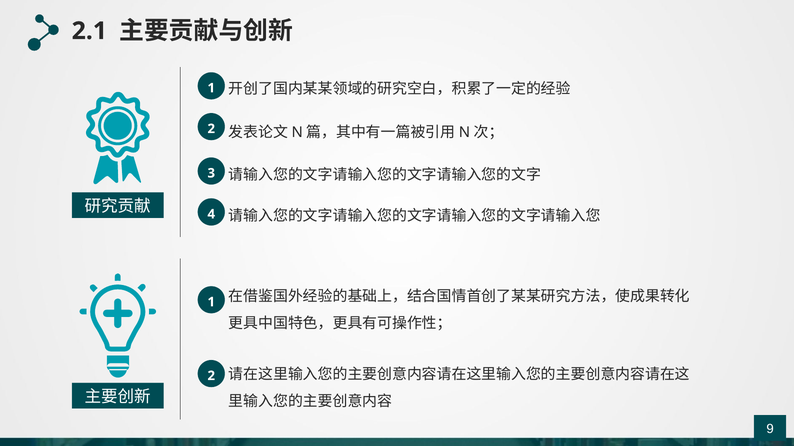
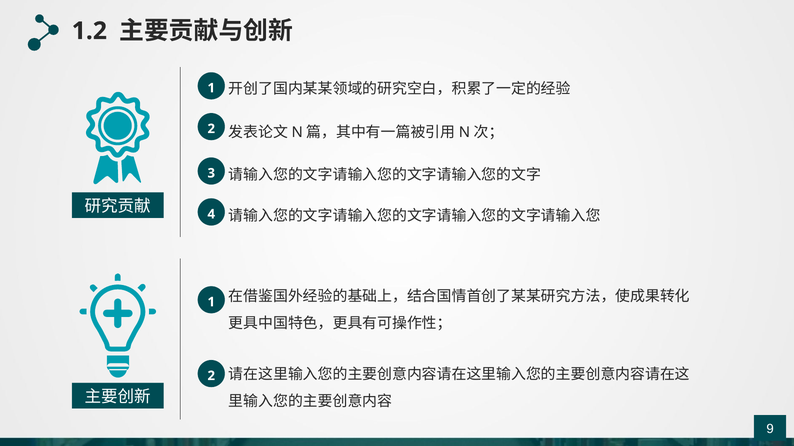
2.1: 2.1 -> 1.2 (89, 31)
